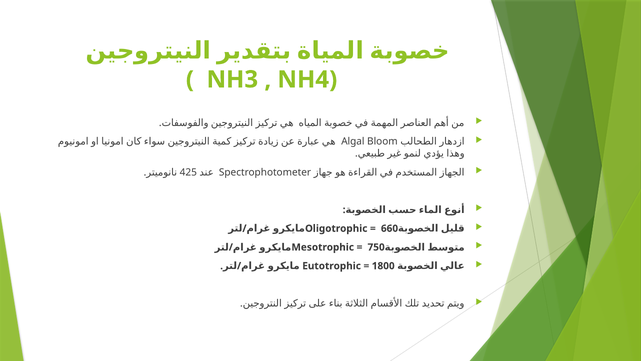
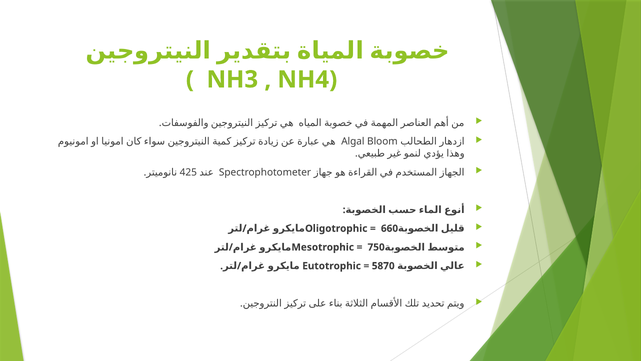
1800: 1800 -> 5870 (383, 266)
